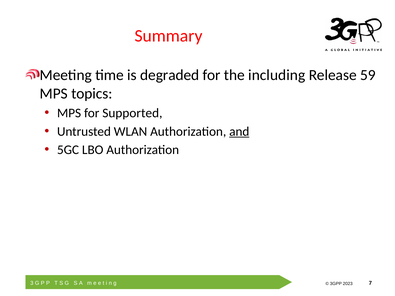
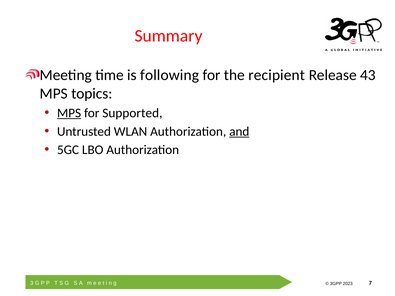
degraded: degraded -> following (170, 75)
including: including -> recipient (277, 75)
59: 59 -> 43 (368, 75)
MPS underline: none -> present (69, 113)
